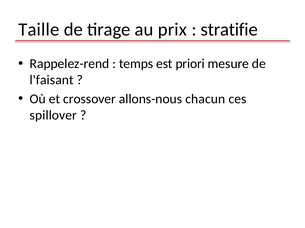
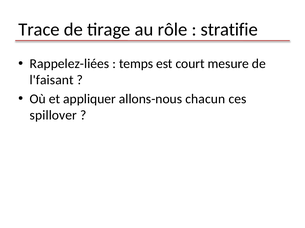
Taille: Taille -> Trace (39, 30)
prix: prix -> rôle (172, 30)
Rappelez-rend: Rappelez-rend -> Rappelez-liées (69, 64)
priori: priori -> court (190, 64)
crossover: crossover -> appliquer (90, 99)
